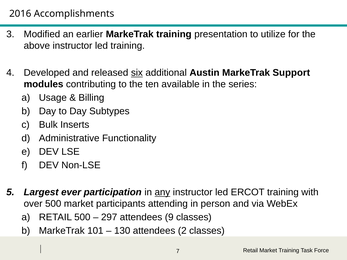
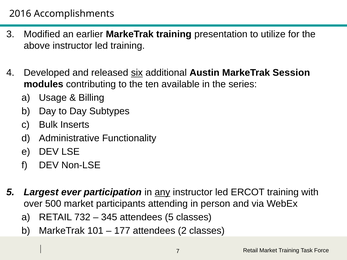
Support: Support -> Session (291, 73)
RETAIL 500: 500 -> 732 (82, 217)
297: 297 -> 345 (109, 217)
attendees 9: 9 -> 5 (169, 217)
130: 130 -> 177 (122, 231)
